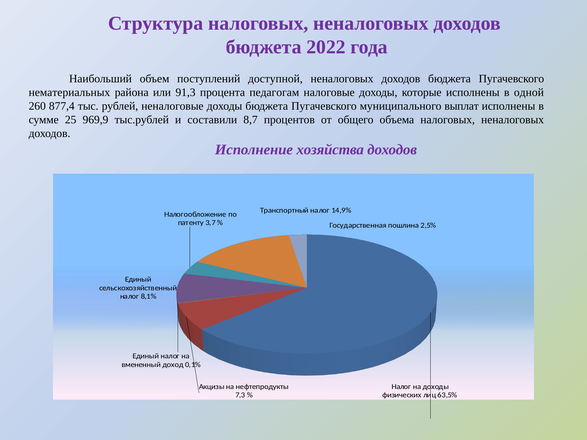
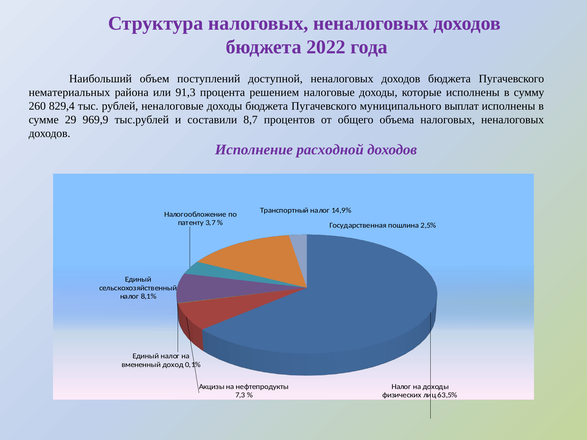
педагогам: педагогам -> решением (274, 92)
одной: одной -> сумму (529, 92)
877,4: 877,4 -> 829,4 (62, 106)
25: 25 -> 29 (71, 120)
хозяйства: хозяйства -> расходной (330, 150)
